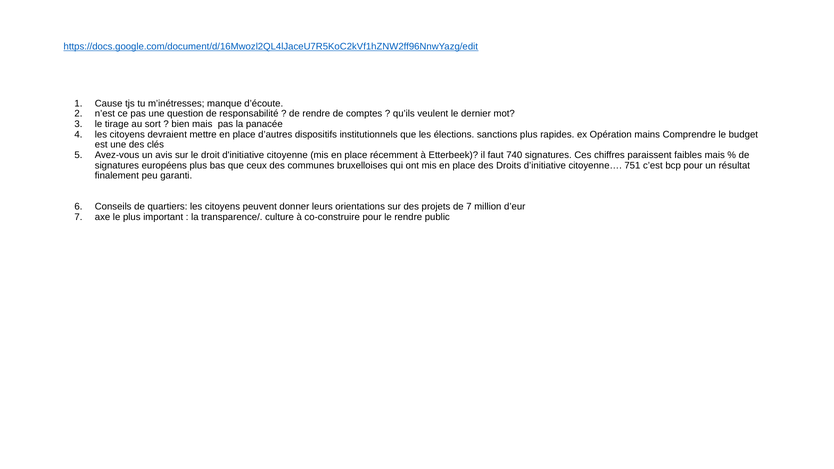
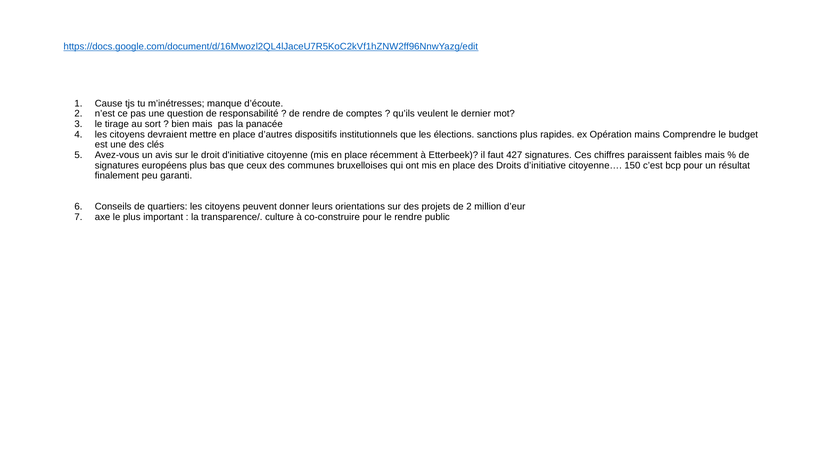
740: 740 -> 427 (514, 155)
751: 751 -> 150 (632, 165)
de 7: 7 -> 2 (469, 207)
